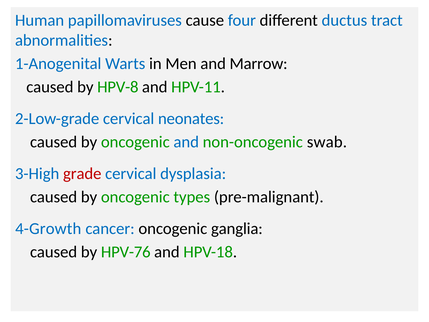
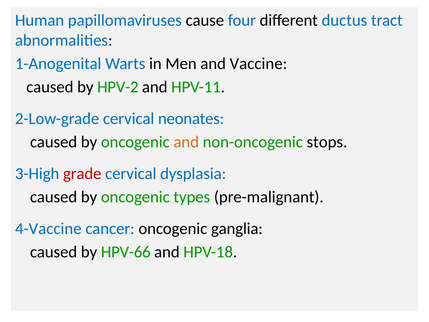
Marrow: Marrow -> Vaccine (258, 64)
HPV-8: HPV-8 -> HPV-2 (118, 87)
and colour: blue -> orange (186, 142)
swab: swab -> stops (327, 142)
4-Growth: 4-Growth -> 4-Vaccine (48, 229)
HPV-76: HPV-76 -> HPV-66 (126, 252)
